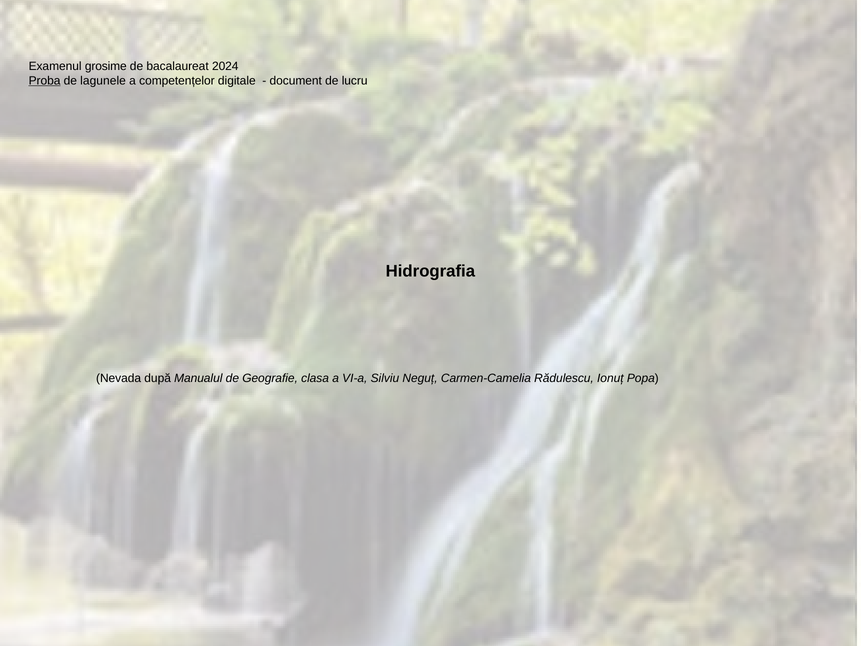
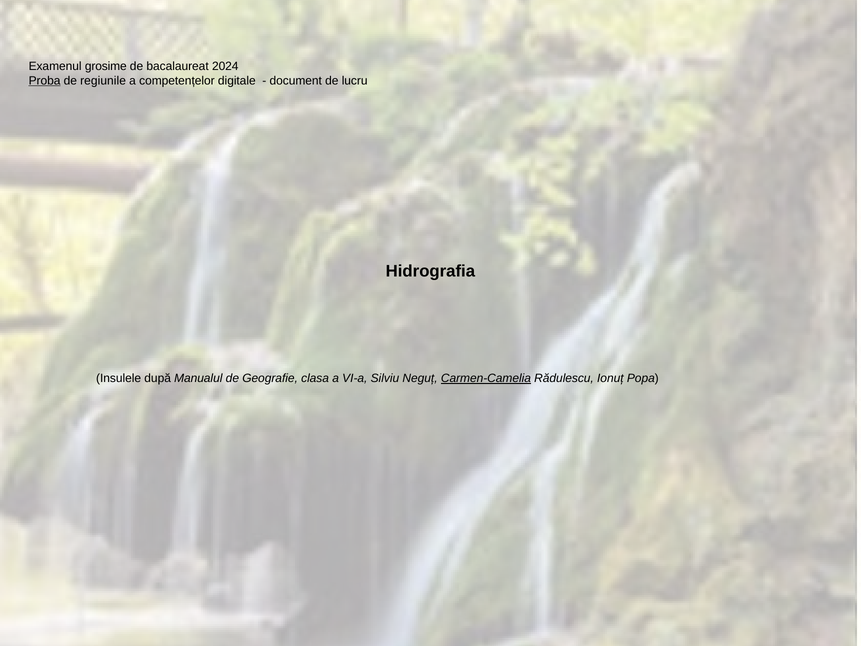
lagunele: lagunele -> regiunile (103, 81)
Nevada: Nevada -> Insulele (119, 378)
Carmen-Camelia underline: none -> present (486, 378)
